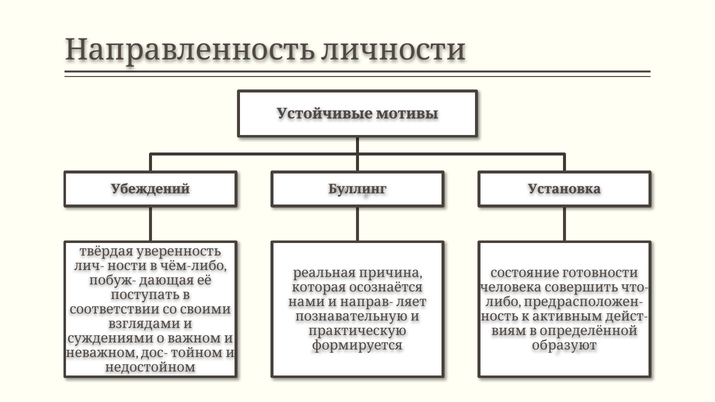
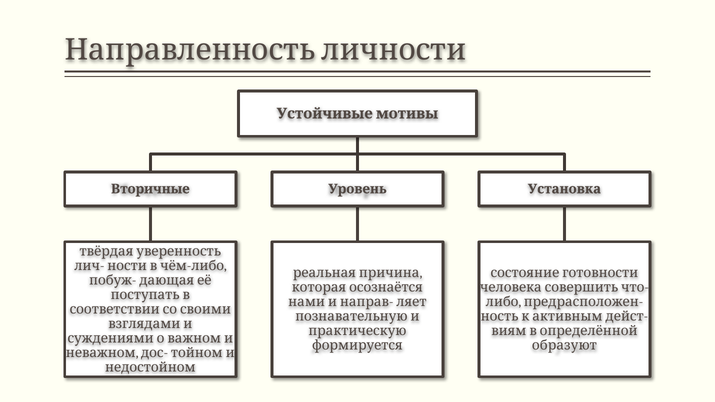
Убеждений: Убеждений -> Вторичные (150, 189)
Буллинг: Буллинг -> Уровень (357, 189)
